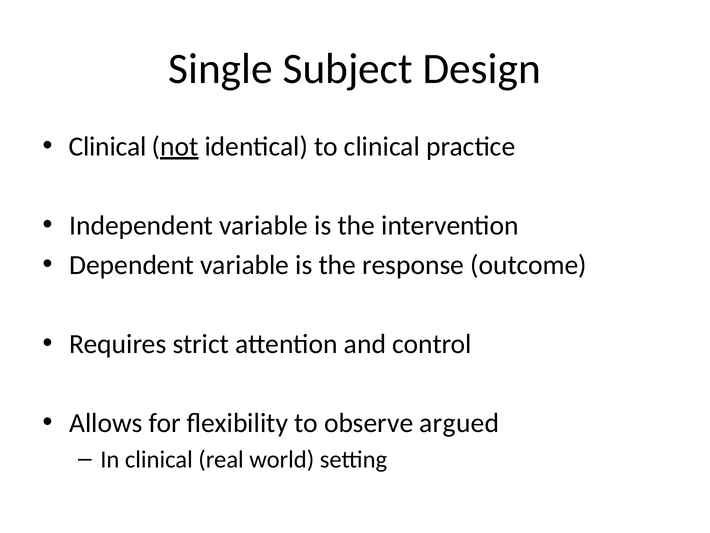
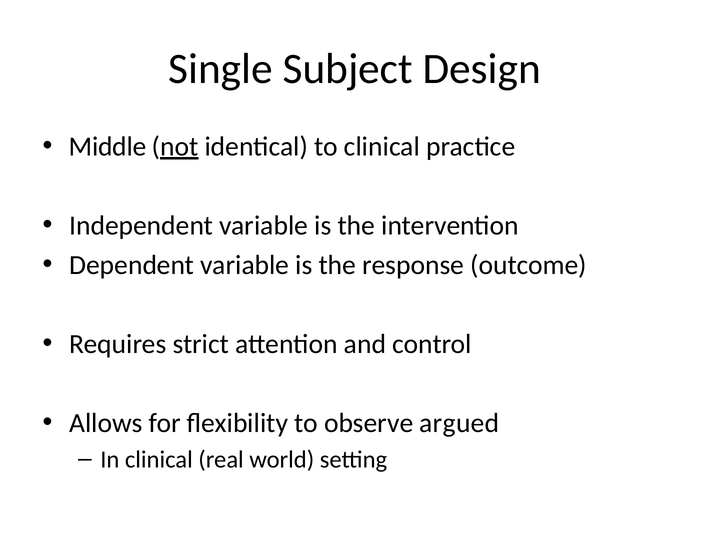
Clinical: Clinical -> Middle (108, 146)
